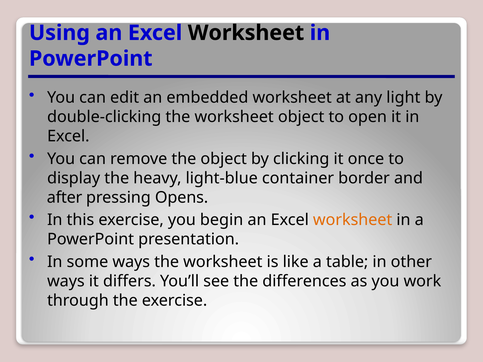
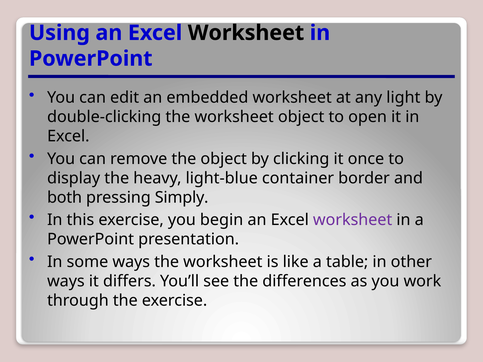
after: after -> both (65, 198)
Opens: Opens -> Simply (182, 198)
worksheet colour: orange -> purple (353, 220)
